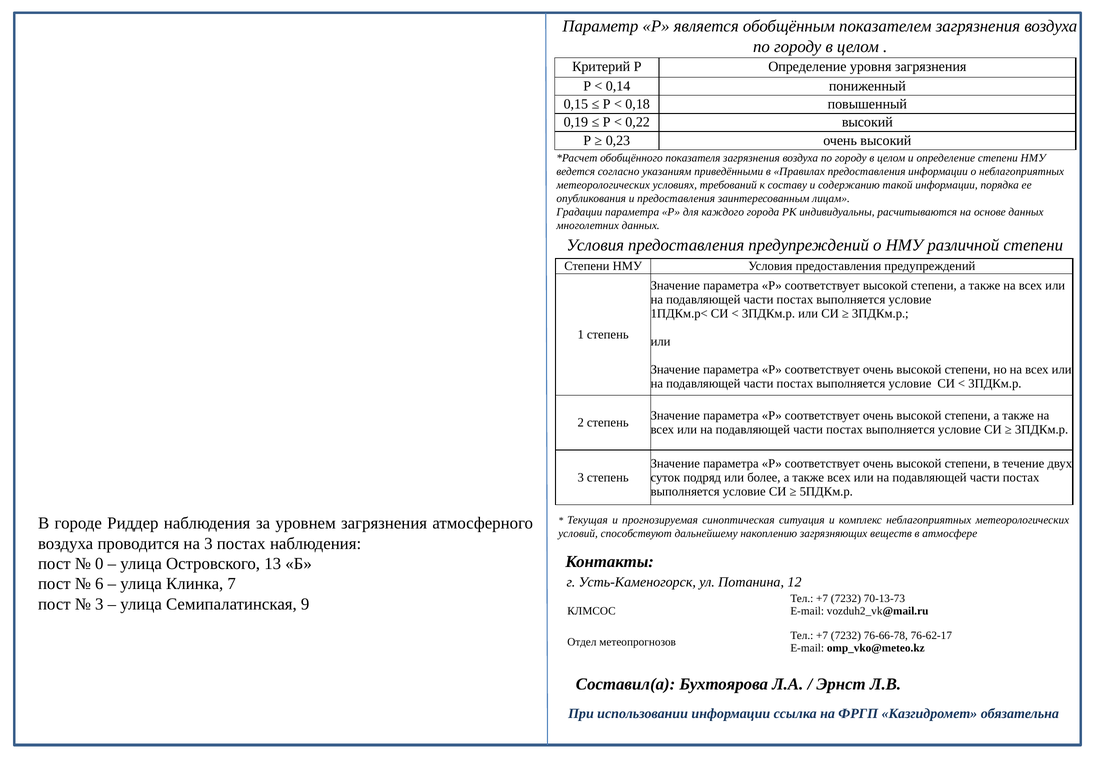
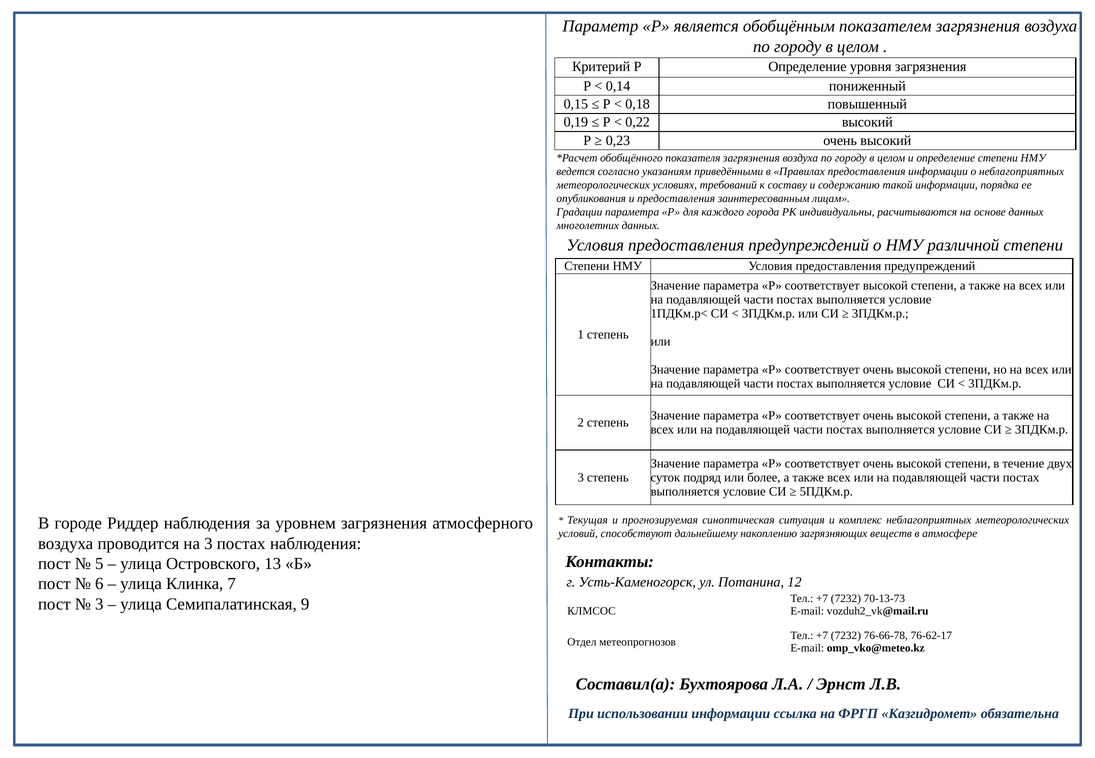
0: 0 -> 5 (99, 564)
